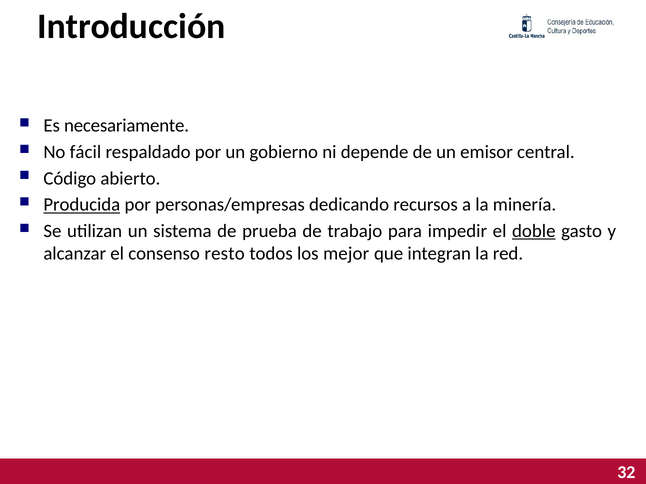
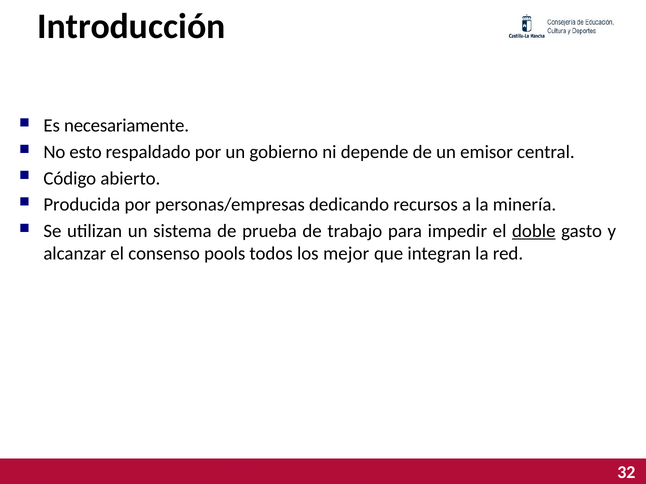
fácil: fácil -> esto (86, 152)
Producida underline: present -> none (82, 205)
resto: resto -> pools (225, 254)
